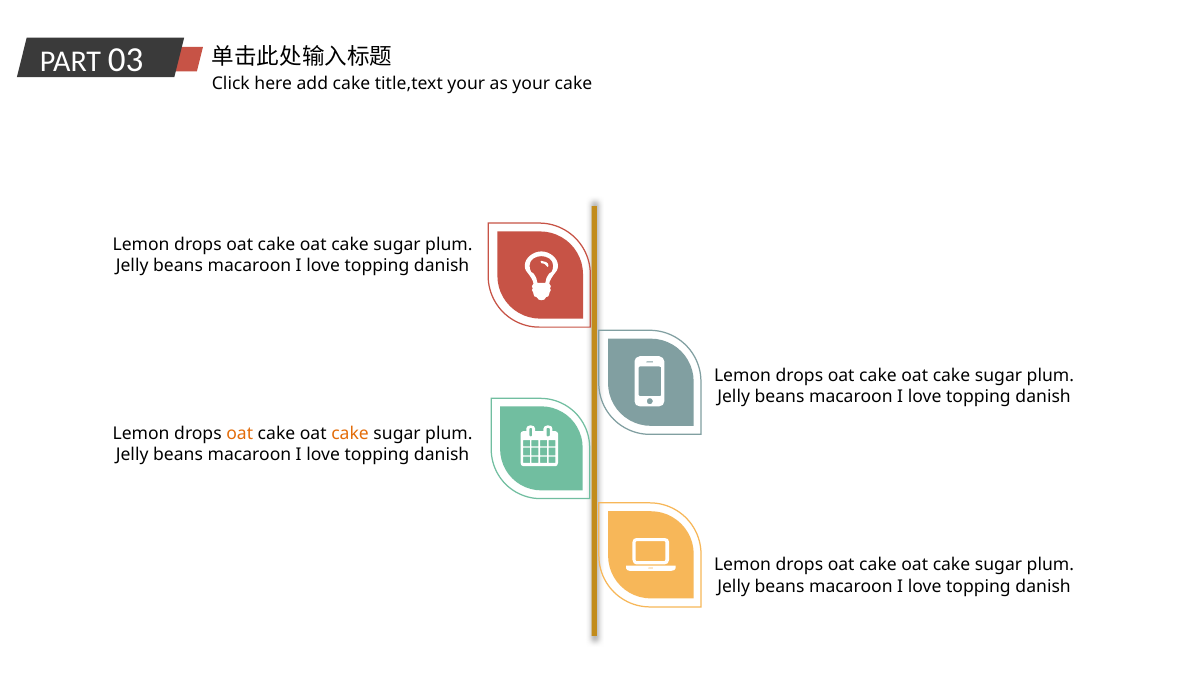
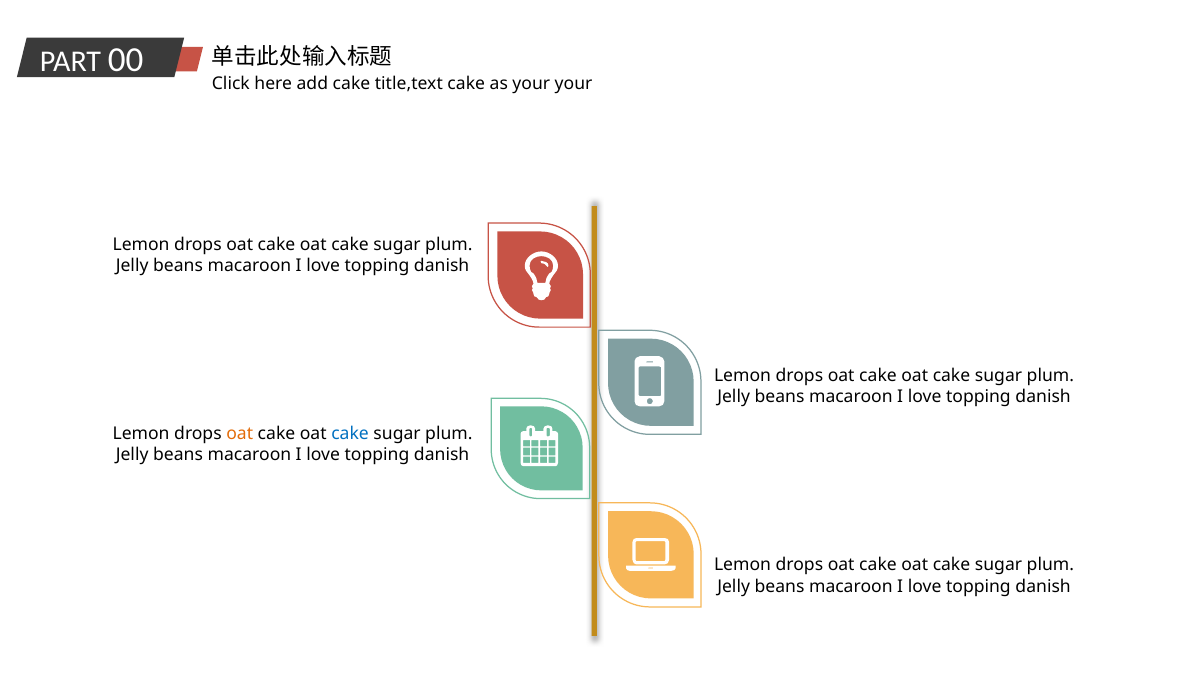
03: 03 -> 00 (126, 60)
title,text your: your -> cake (466, 83)
your cake: cake -> your (574, 83)
cake colour: orange -> blue (350, 433)
